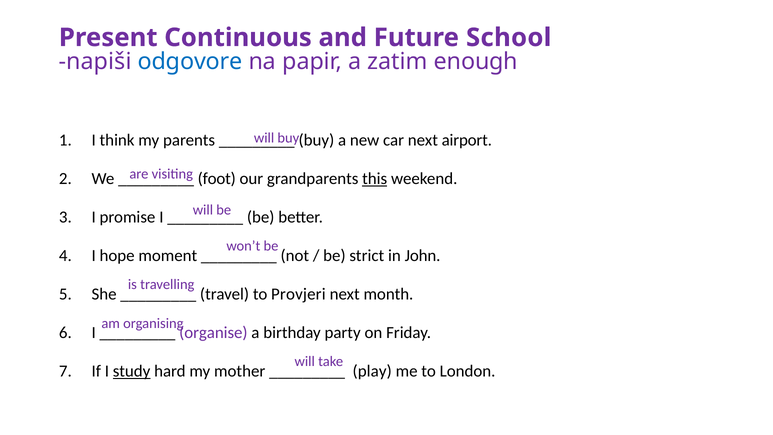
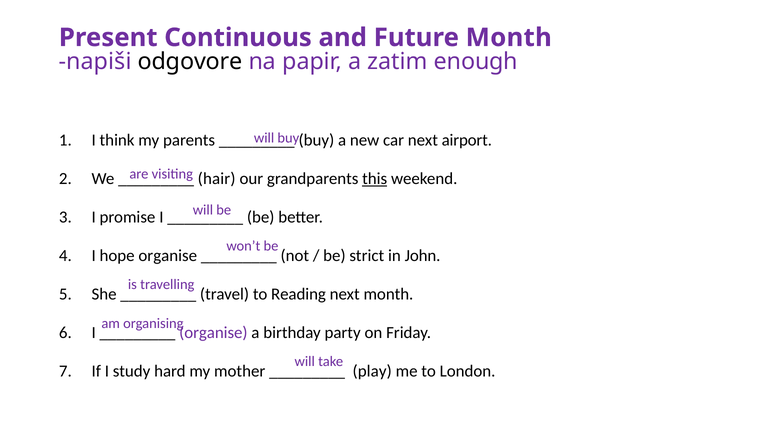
Future School: School -> Month (509, 38)
odgovore colour: blue -> black (190, 62)
foot: foot -> hair (217, 179)
hope moment: moment -> organise (168, 256)
Provjeri: Provjeri -> Reading (298, 294)
study underline: present -> none (132, 371)
